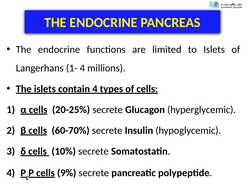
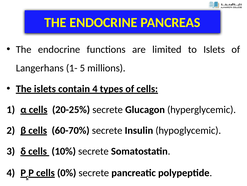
1- 4: 4 -> 5 (82, 68)
9%: 9% -> 0% (67, 172)
